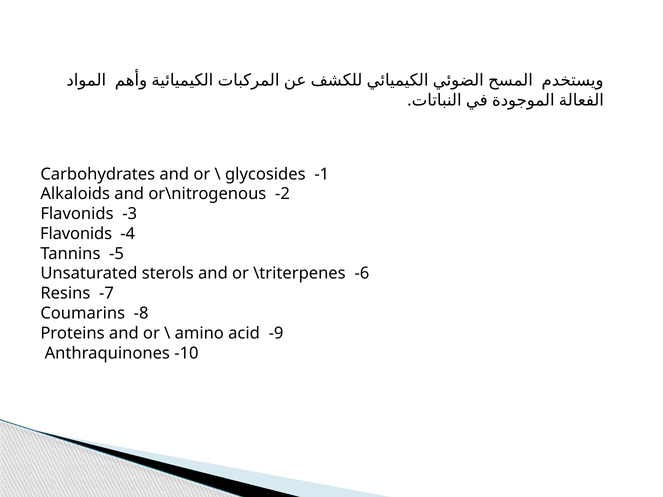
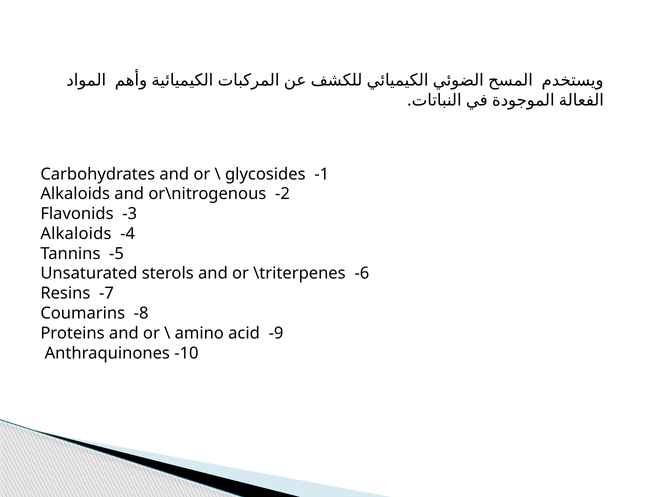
Flavonids: Flavonids -> Alkaloids (76, 234)
